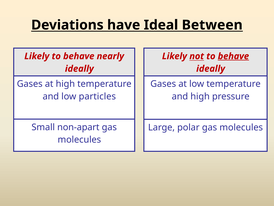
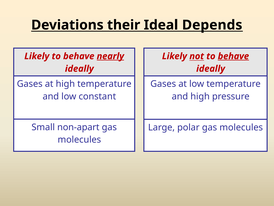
have: have -> their (124, 25)
Between: Between -> Depends (212, 25)
nearly underline: none -> present (110, 56)
particles: particles -> constant (97, 96)
